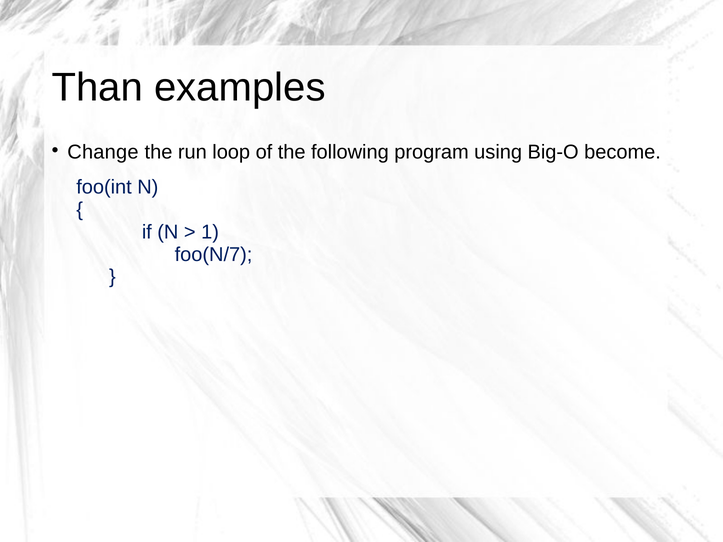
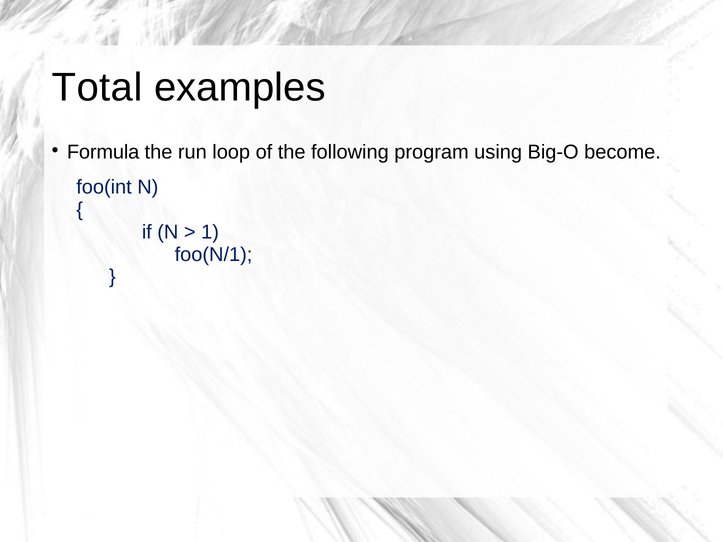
Than: Than -> Total (97, 87)
Change: Change -> Formula (103, 152)
foo(N/7: foo(N/7 -> foo(N/1 (214, 255)
